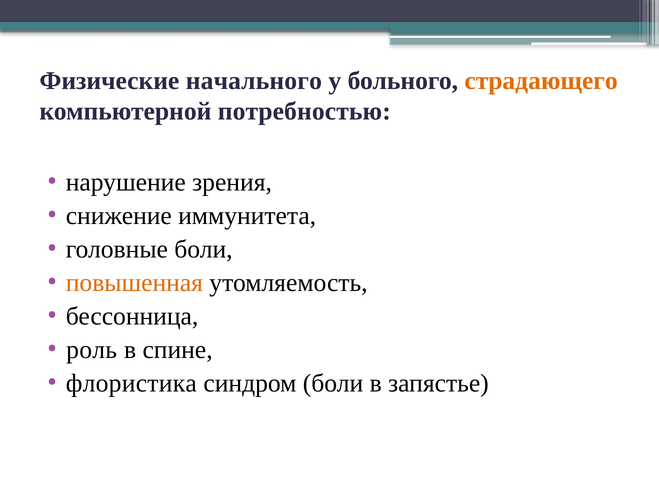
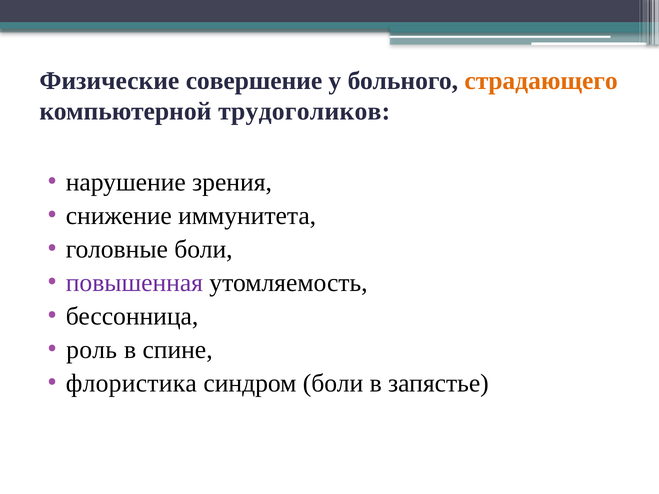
начального: начального -> совершение (254, 81)
потребностью: потребностью -> трудоголиков (304, 111)
повышенная colour: orange -> purple (134, 283)
